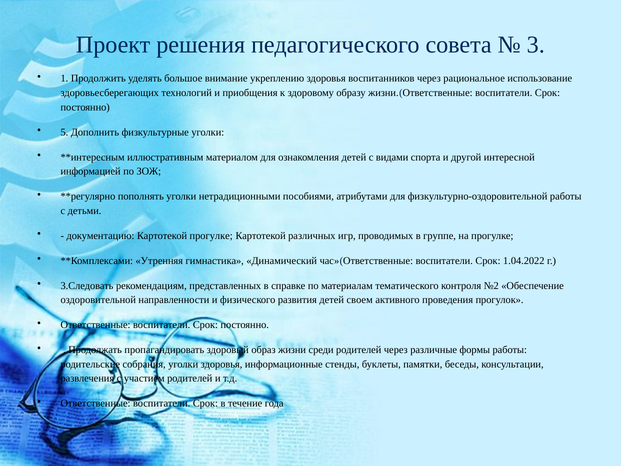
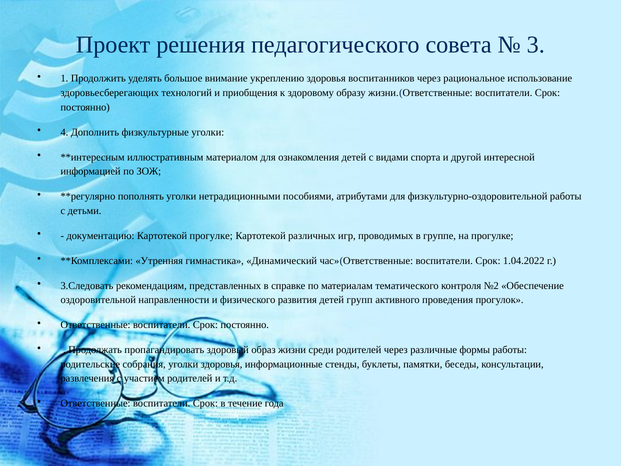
5: 5 -> 4 (64, 132)
своем: своем -> групп (360, 300)
